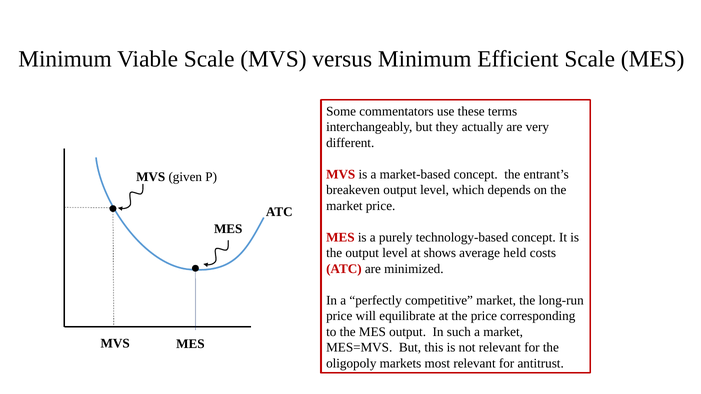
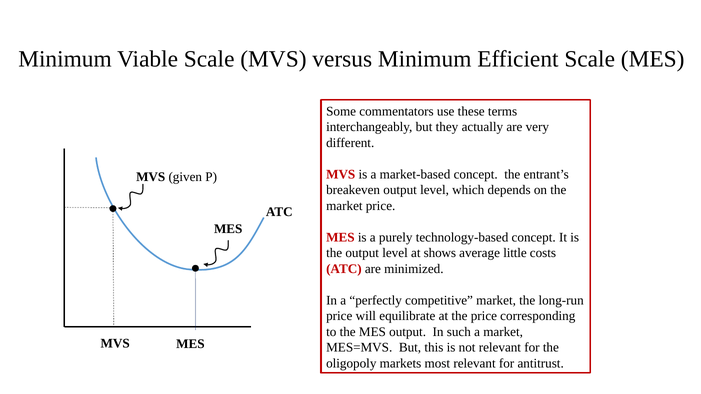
held: held -> little (515, 253)
